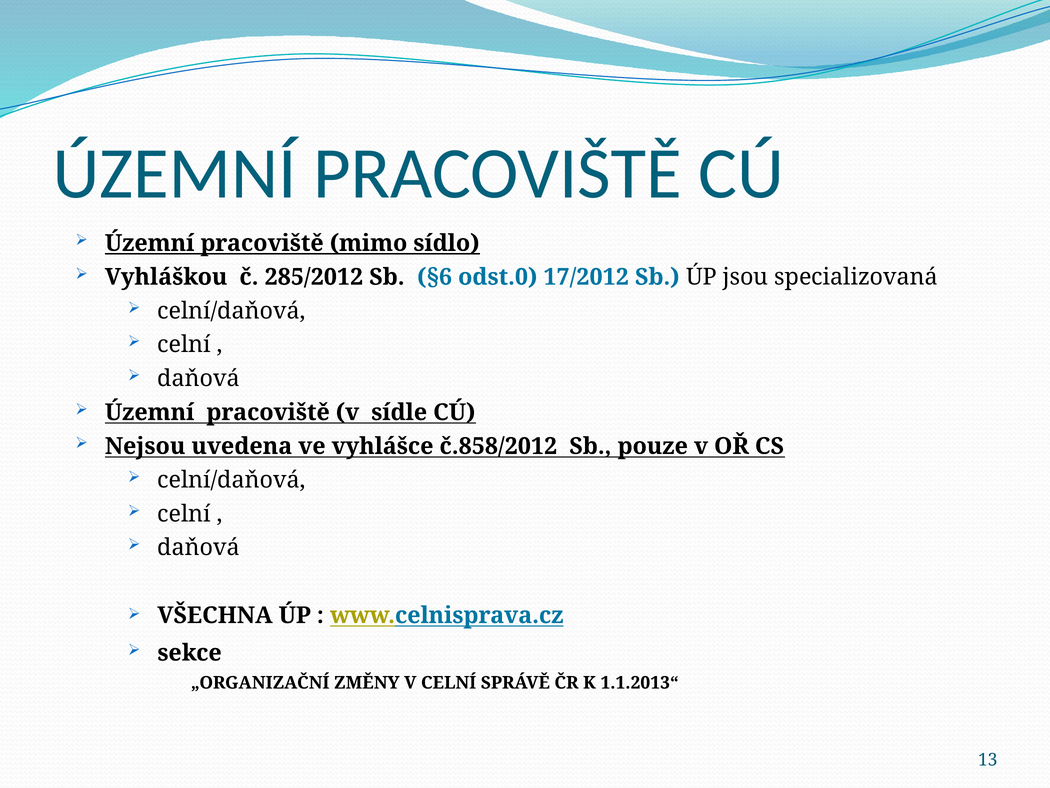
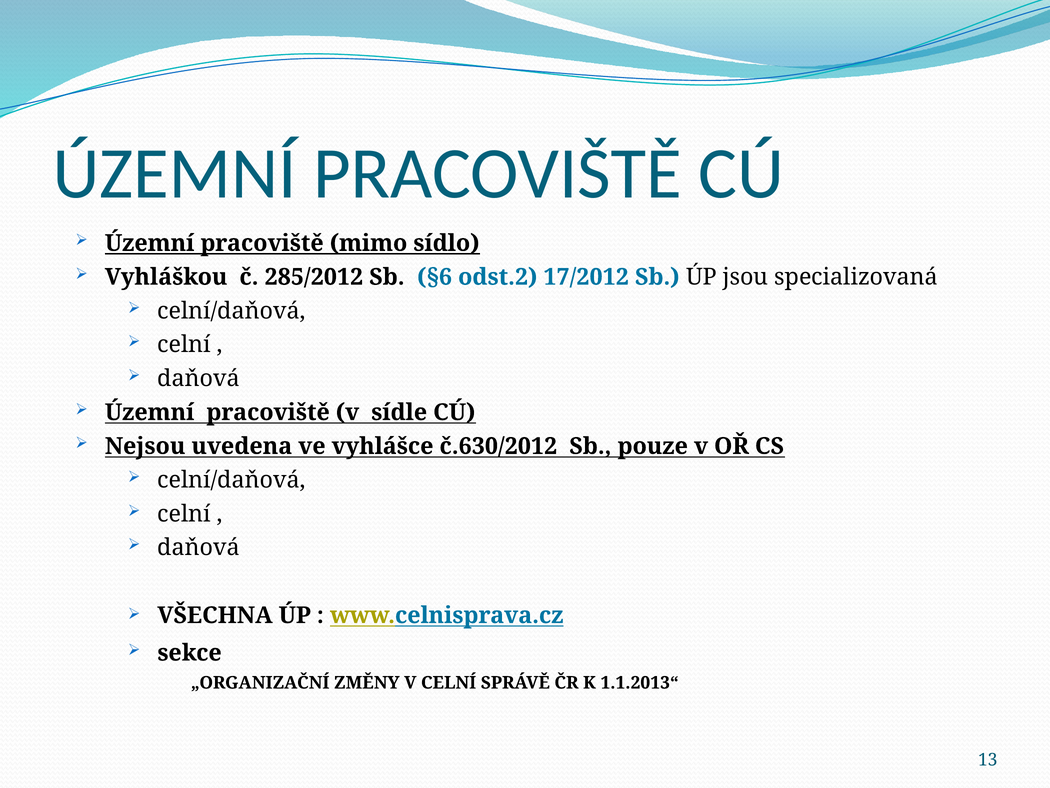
odst.0: odst.0 -> odst.2 (498, 277)
č.858/2012: č.858/2012 -> č.630/2012 (498, 446)
